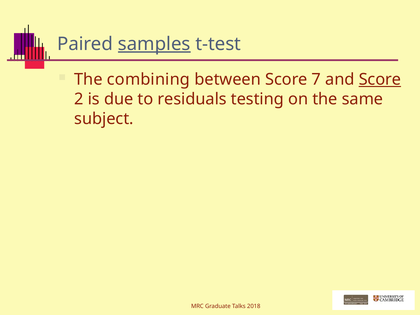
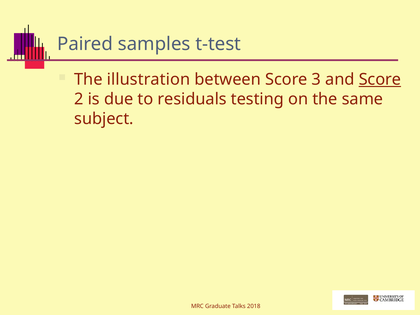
samples underline: present -> none (154, 44)
combining: combining -> illustration (149, 80)
7: 7 -> 3 (316, 80)
